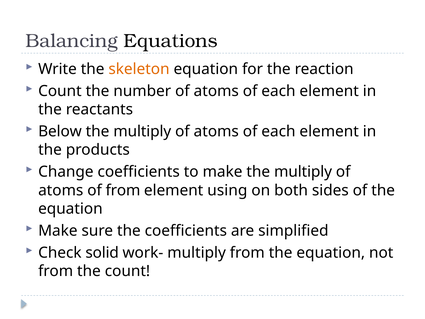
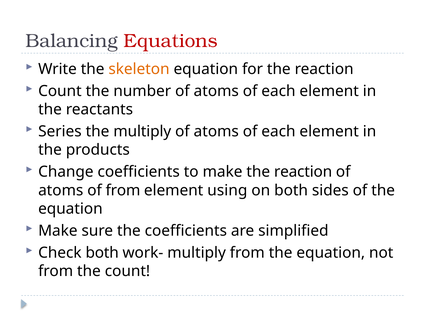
Equations colour: black -> red (171, 41)
Below: Below -> Series (60, 131)
make the multiply: multiply -> reaction (303, 172)
Check solid: solid -> both (102, 252)
